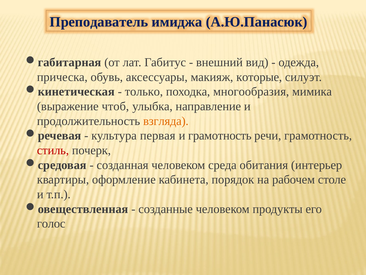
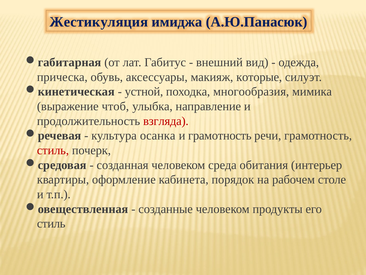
Преподаватель: Преподаватель -> Жестикуляция (99, 22)
только: только -> устной (144, 91)
взгляда colour: orange -> red (166, 121)
первая: первая -> осанка (158, 135)
голос: голос -> стиль (51, 223)
